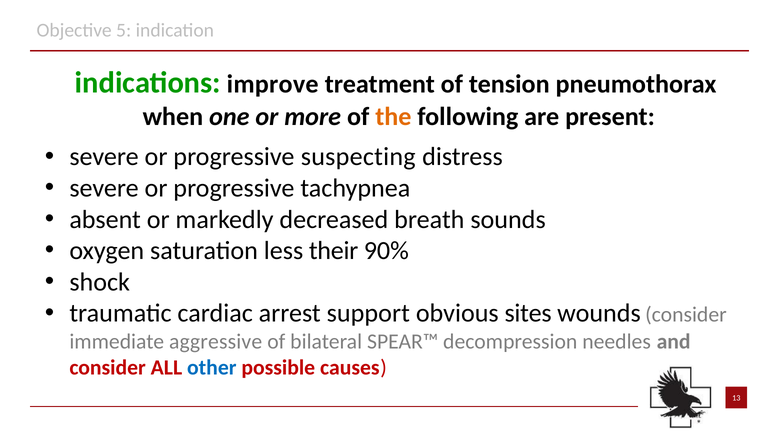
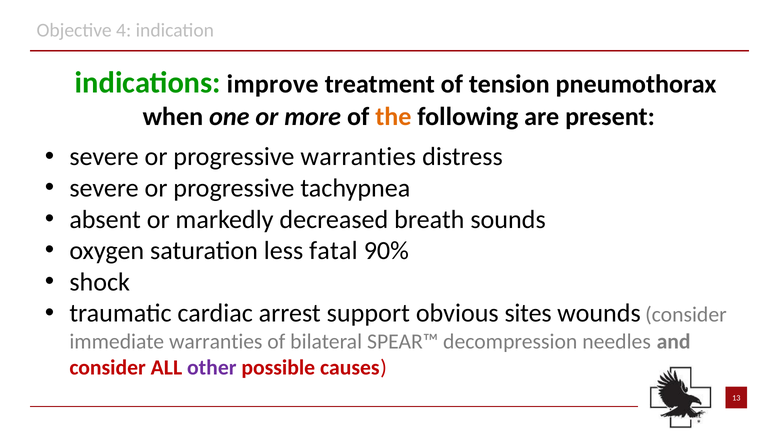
5: 5 -> 4 (124, 30)
progressive suspecting: suspecting -> warranties (358, 157)
their: their -> fatal (333, 251)
immediate aggressive: aggressive -> warranties (216, 342)
other colour: blue -> purple (212, 368)
